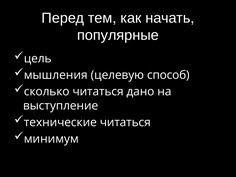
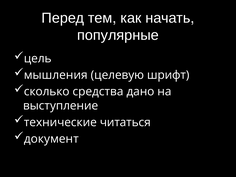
способ: способ -> шрифт (168, 75)
сколько читаться: читаться -> средства (98, 92)
минимум: минимум -> документ (51, 139)
